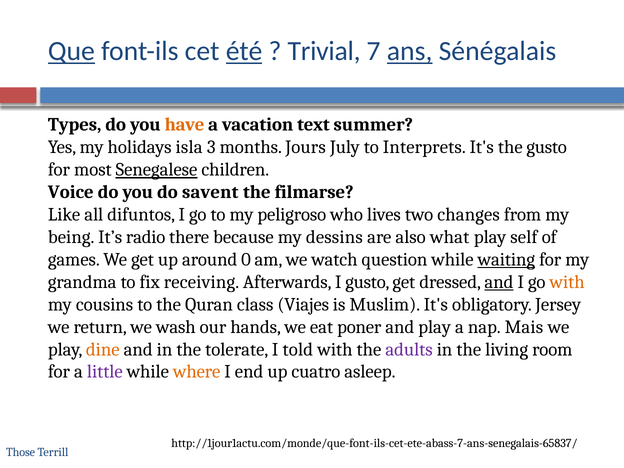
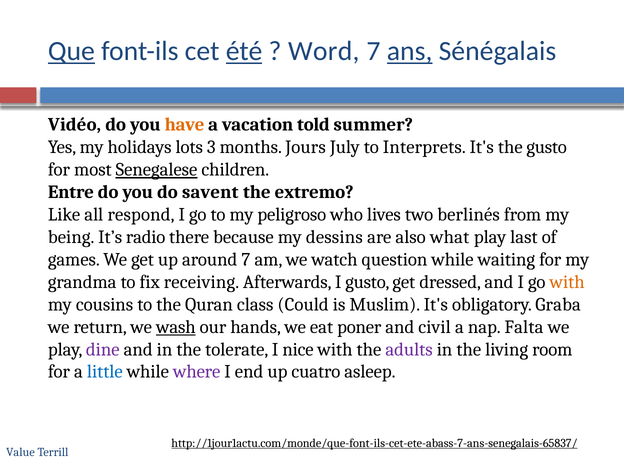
Trivial: Trivial -> Word (324, 51)
Types: Types -> Vidéo (75, 125)
text: text -> told (313, 125)
isla: isla -> lots (189, 147)
Voice: Voice -> Entre (71, 192)
filmarse: filmarse -> extremo (314, 192)
difuntos: difuntos -> respond (141, 215)
changes: changes -> berlinés (469, 215)
self: self -> last (524, 237)
around 0: 0 -> 7 (246, 260)
waiting underline: present -> none (506, 260)
and underline: present -> none (499, 282)
Viajes: Viajes -> Could (303, 304)
Jersey: Jersey -> Graba (558, 304)
wash underline: none -> present (176, 327)
and play: play -> civil (435, 327)
Mais: Mais -> Falta (524, 327)
dine colour: orange -> purple (103, 349)
told: told -> nice (298, 349)
little colour: purple -> blue (105, 372)
where colour: orange -> purple (197, 372)
http://1jour1actu.com/monde/que-font-ils-cet-ete-abass-7-ans-senegalais-65837/ underline: none -> present (374, 443)
Those: Those -> Value (20, 452)
